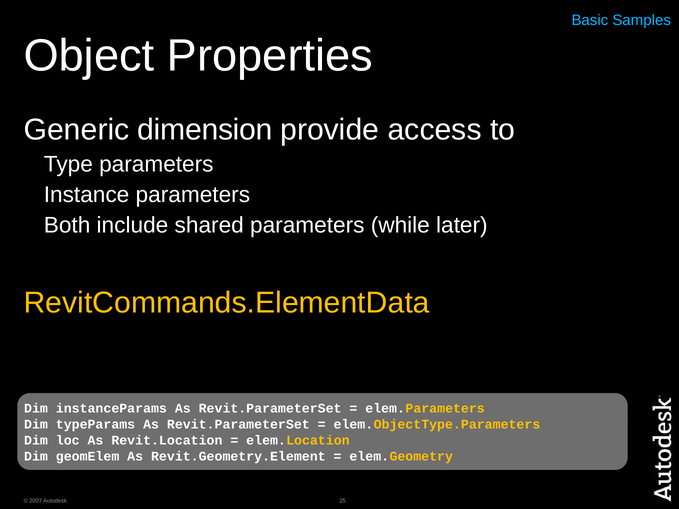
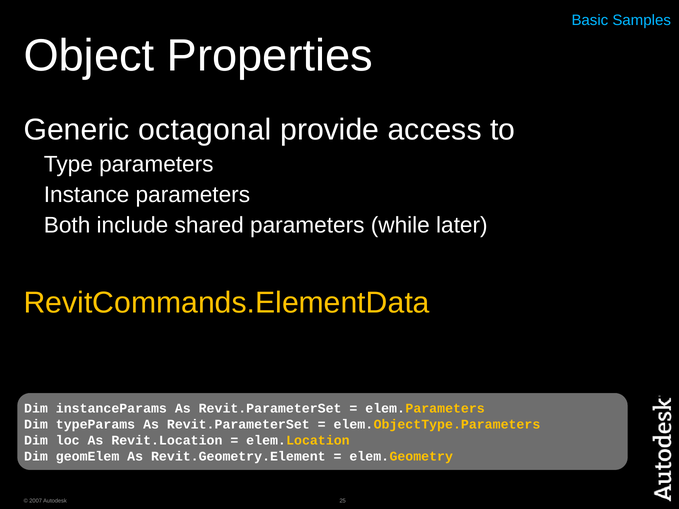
dimension: dimension -> octagonal (205, 130)
